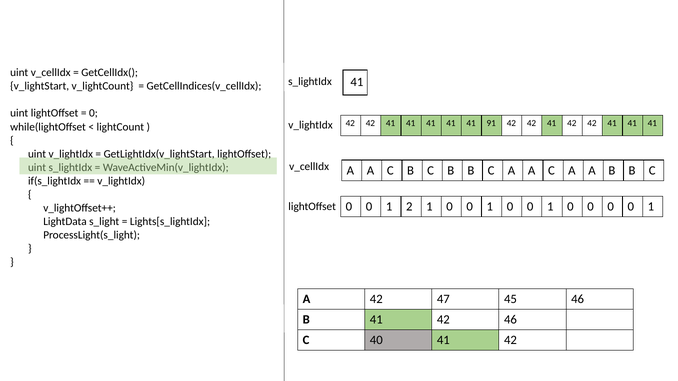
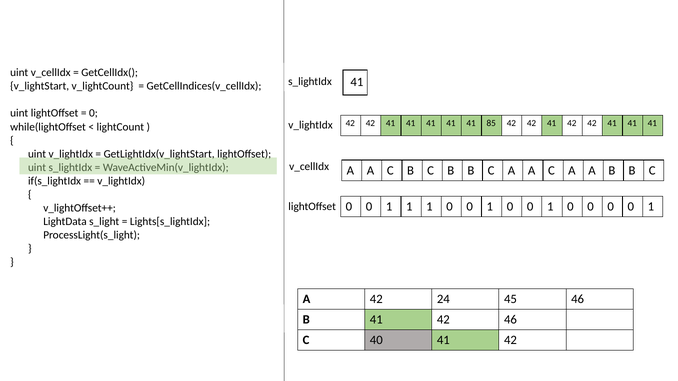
91: 91 -> 85 (491, 123)
0 1 2: 2 -> 1 (409, 207)
47: 47 -> 24 (443, 299)
